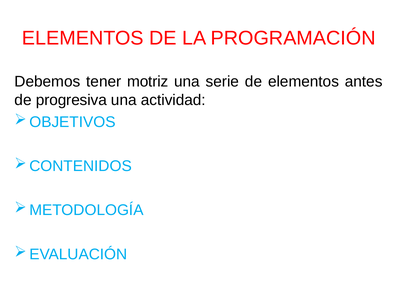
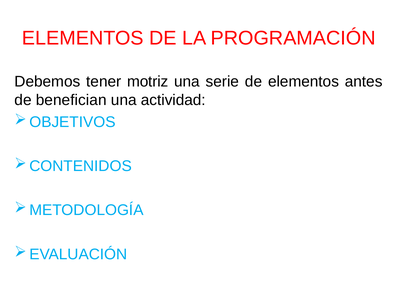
progresiva: progresiva -> benefician (71, 100)
